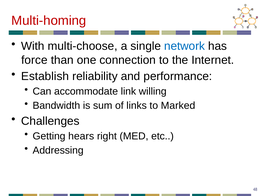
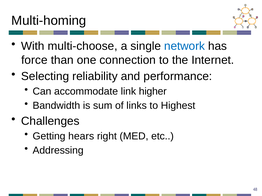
Multi-homing colour: red -> black (49, 21)
Establish: Establish -> Selecting (45, 77)
willing: willing -> higher (153, 92)
Marked: Marked -> Highest (178, 106)
